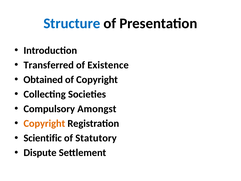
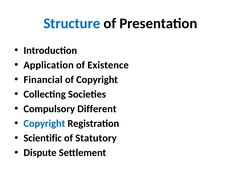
Transferred: Transferred -> Application (49, 65)
Obtained: Obtained -> Financial (43, 80)
Amongst: Amongst -> Different (97, 109)
Copyright colour: orange -> blue (44, 123)
